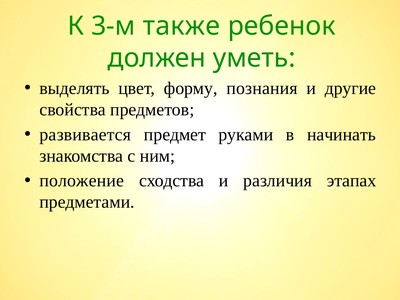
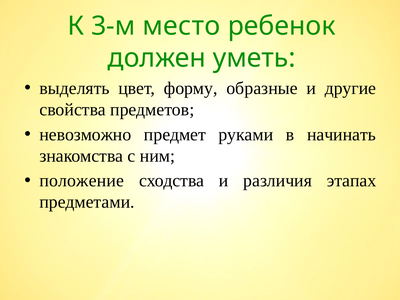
также: также -> место (181, 26)
познания: познания -> образные (262, 88)
развивается: развивается -> невозможно (85, 135)
